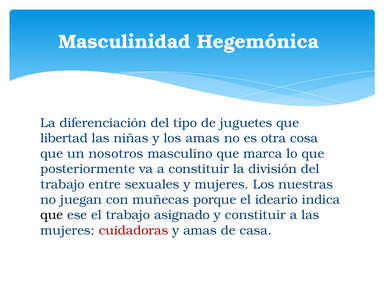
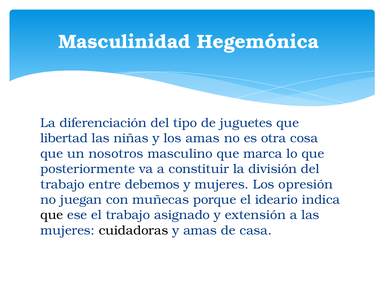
sexuales: sexuales -> debemos (152, 184)
nuestras: nuestras -> opresión (306, 184)
y constituir: constituir -> extensión (255, 215)
cuidadoras colour: red -> black (133, 230)
